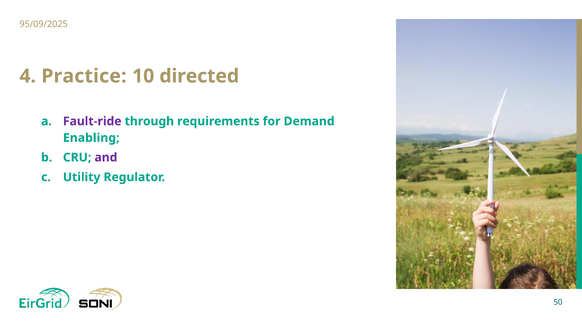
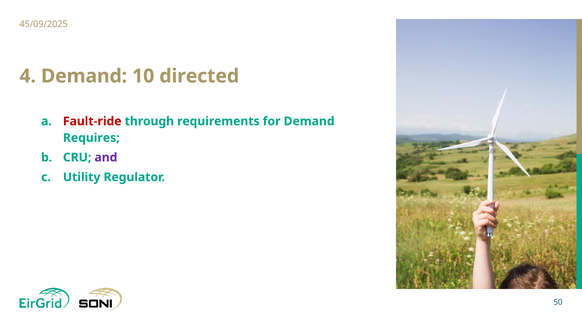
95/09/2025: 95/09/2025 -> 45/09/2025 (44, 24)
4 Practice: Practice -> Demand (84, 76)
Fault-ride colour: purple -> red (92, 121)
Enabling: Enabling -> Requires (91, 138)
